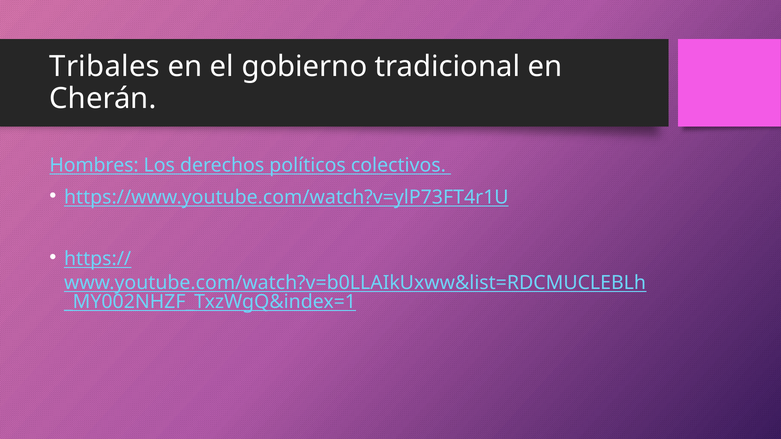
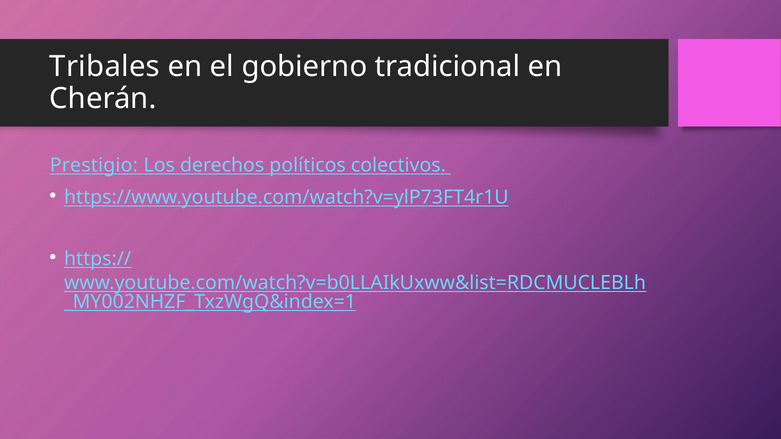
Hombres: Hombres -> Prestigio (94, 165)
